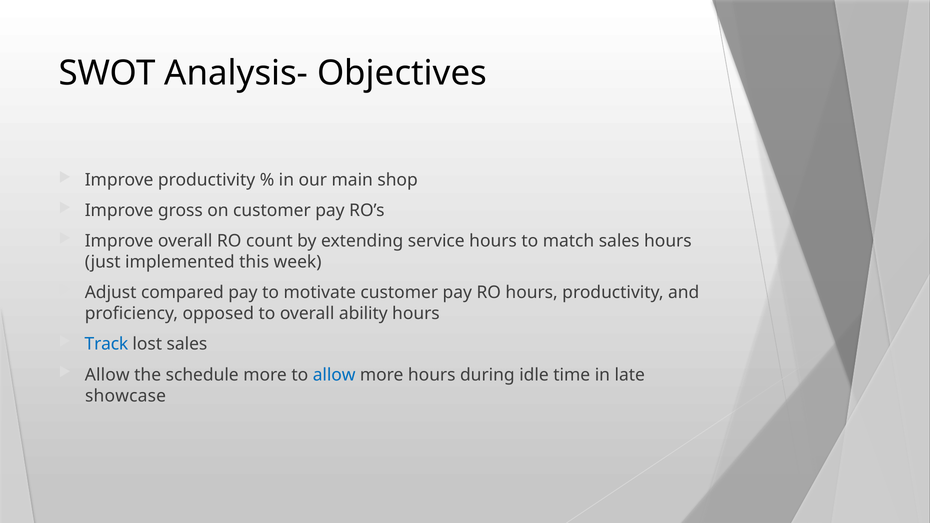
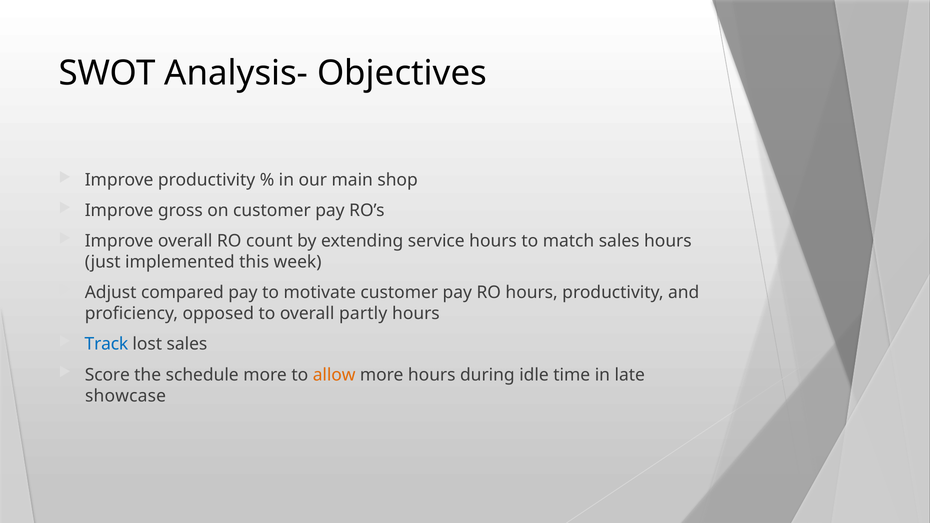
ability: ability -> partly (363, 314)
Allow: Allow -> Score (107, 375)
allow colour: blue -> orange (334, 375)
